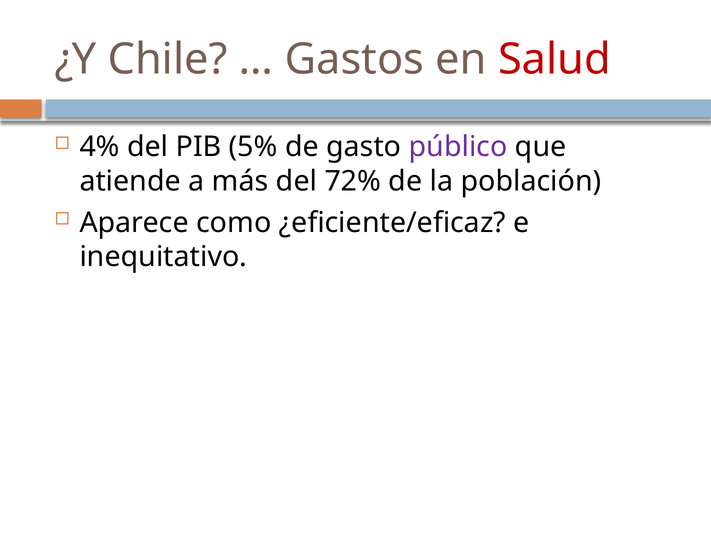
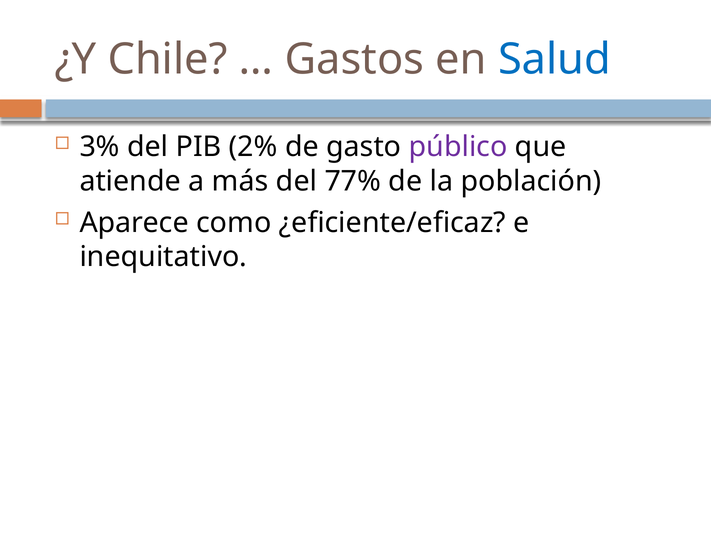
Salud colour: red -> blue (555, 59)
4%: 4% -> 3% (100, 147)
5%: 5% -> 2% (253, 147)
72%: 72% -> 77% (353, 181)
